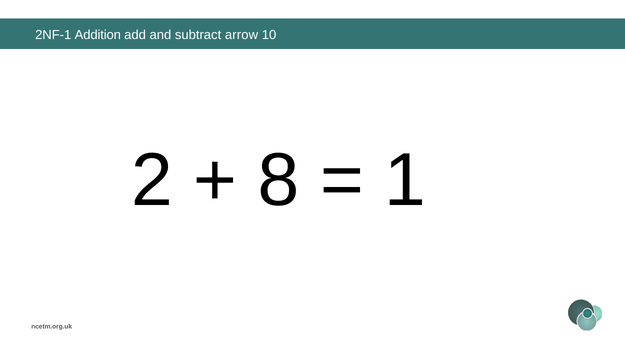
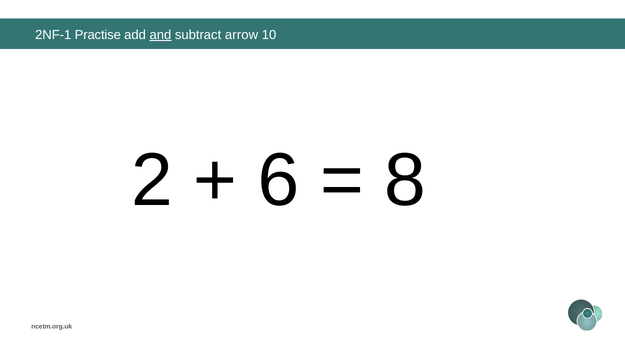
Addition: Addition -> Practise (98, 35)
and underline: none -> present (160, 35)
8: 8 -> 6 (279, 180)
1: 1 -> 8 (405, 180)
